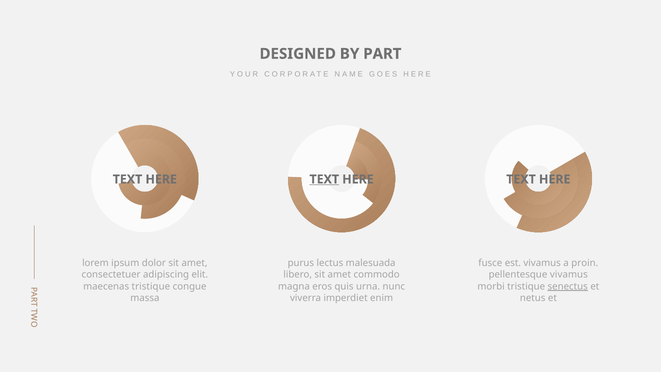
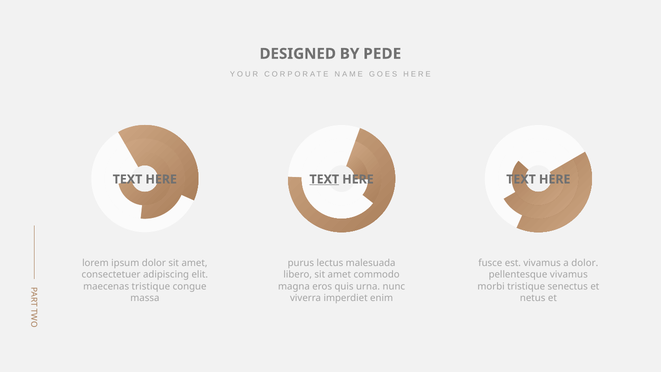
PART: PART -> PEDE (382, 54)
a proin: proin -> dolor (585, 263)
senectus underline: present -> none (568, 286)
